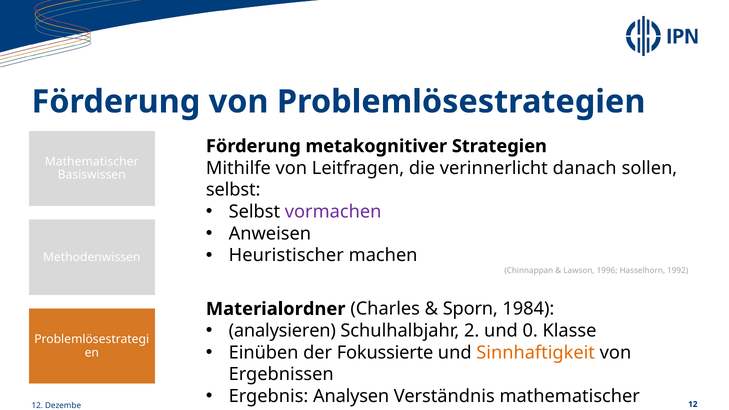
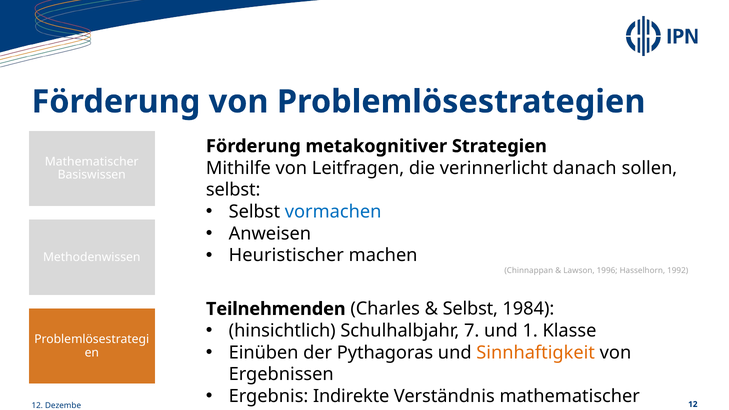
vormachen colour: purple -> blue (333, 212)
Materialordner: Materialordner -> Teilnehmenden (276, 309)
Sporn: Sporn -> Selbst (470, 309)
analysieren: analysieren -> hinsichtlich (282, 331)
2: 2 -> 7 (472, 331)
0: 0 -> 1 (530, 331)
Fokussierte: Fokussierte -> Pythagoras (385, 353)
Analysen: Analysen -> Indirekte (351, 397)
